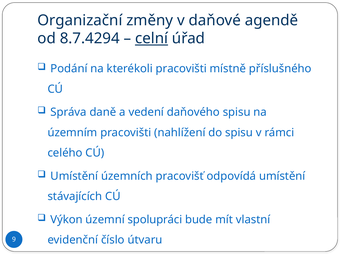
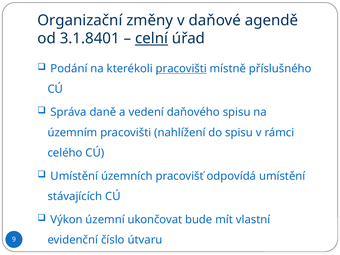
8.7.4294: 8.7.4294 -> 3.1.8401 (90, 38)
pracovišti underline: none -> present (181, 69)
spolupráci: spolupráci -> ukončovat (155, 220)
